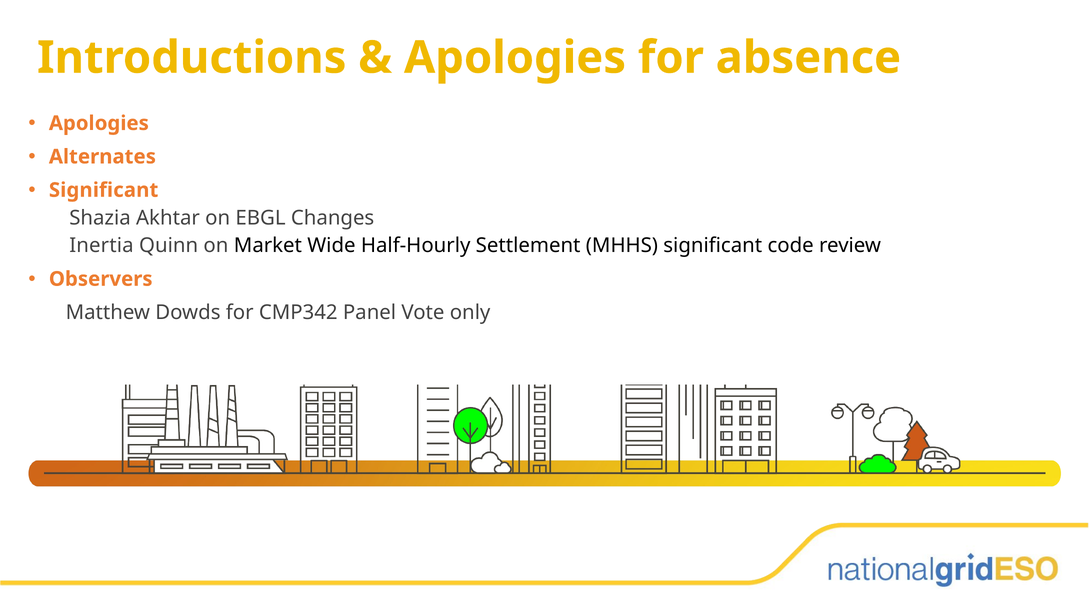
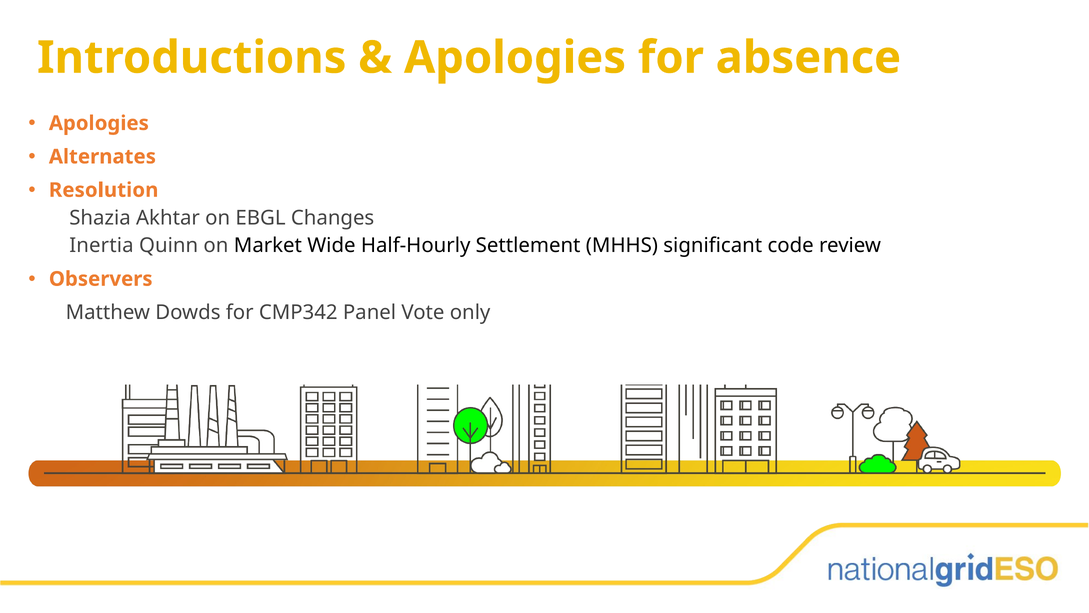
Significant: Significant -> Resolution (104, 190)
